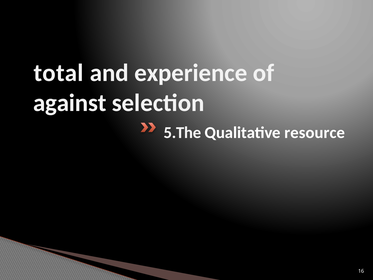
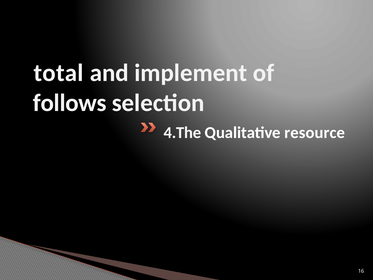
experience: experience -> implement (191, 73)
against: against -> follows (70, 103)
5.The: 5.The -> 4.The (182, 133)
